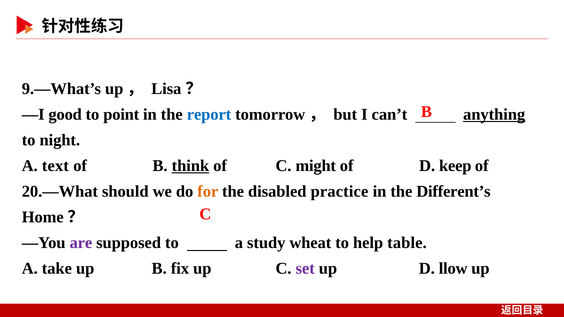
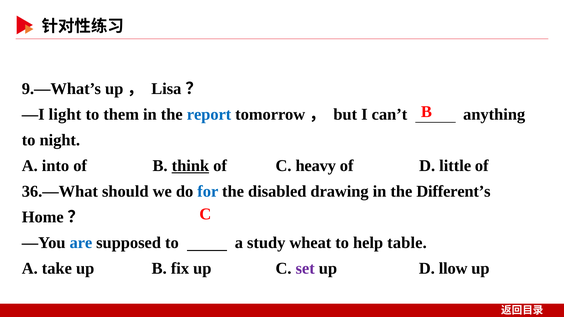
good: good -> light (65, 114)
point: point -> them (121, 114)
anything underline: present -> none (494, 114)
text: text -> into (55, 166)
might: might -> heavy (316, 166)
keep: keep -> little (455, 166)
20.—What: 20.—What -> 36.—What (60, 191)
for colour: orange -> blue (208, 191)
practice: practice -> drawing (340, 191)
are colour: purple -> blue (81, 243)
